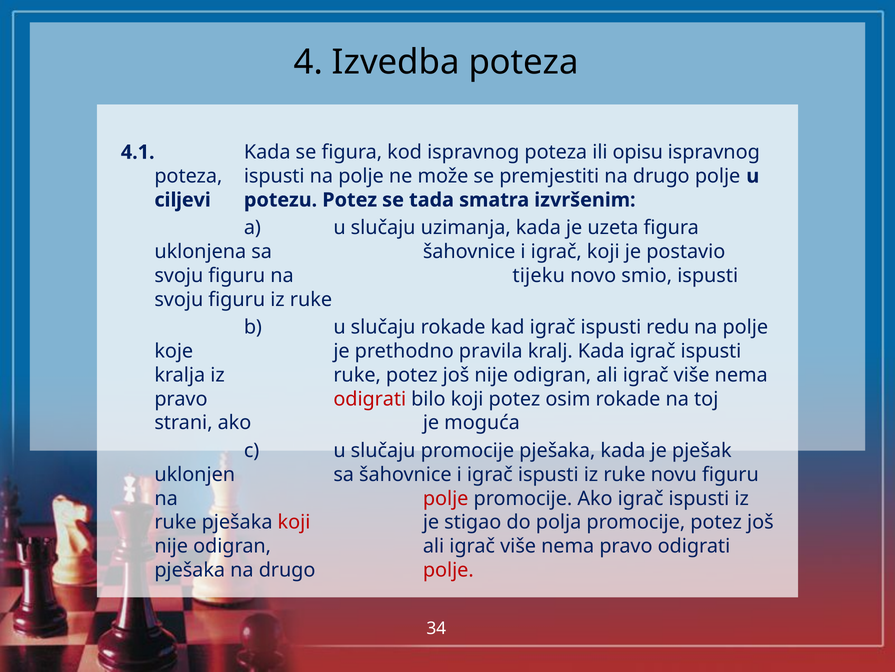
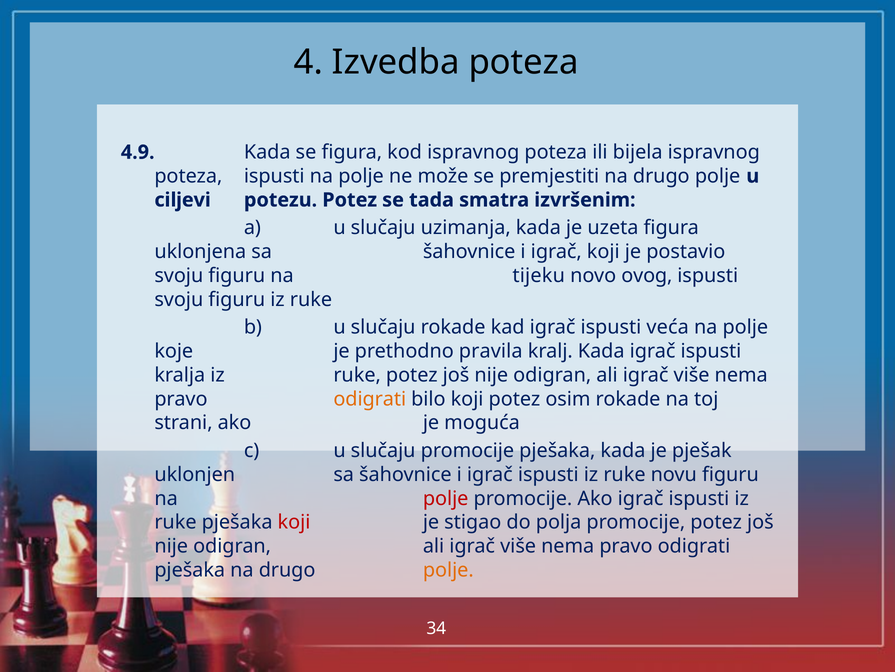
4.1: 4.1 -> 4.9 (138, 152)
opisu: opisu -> bijela (638, 152)
smio: smio -> ovog (647, 275)
redu: redu -> veća (668, 327)
odigrati colour: red -> orange (370, 399)
polje colour: red -> orange (448, 570)
